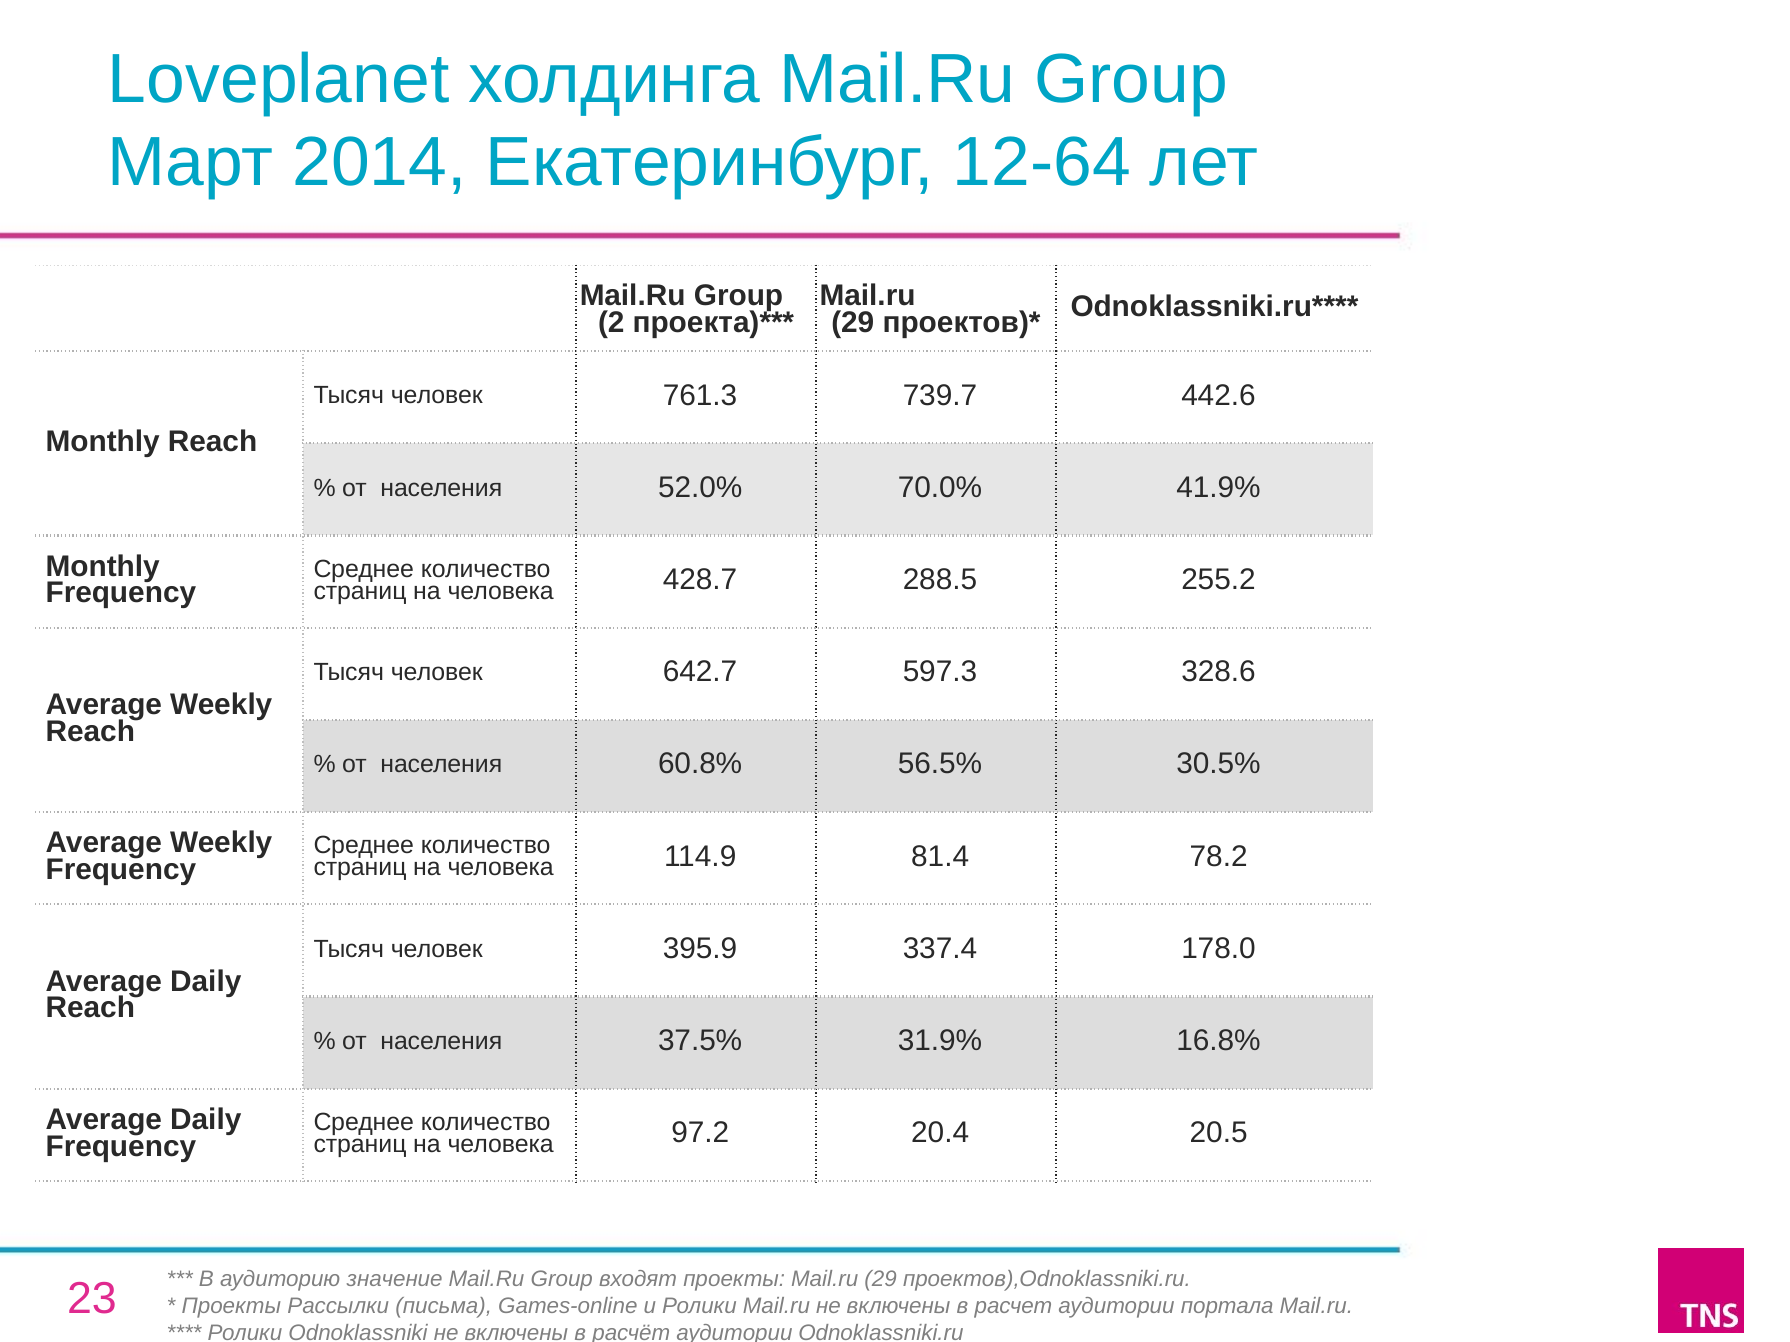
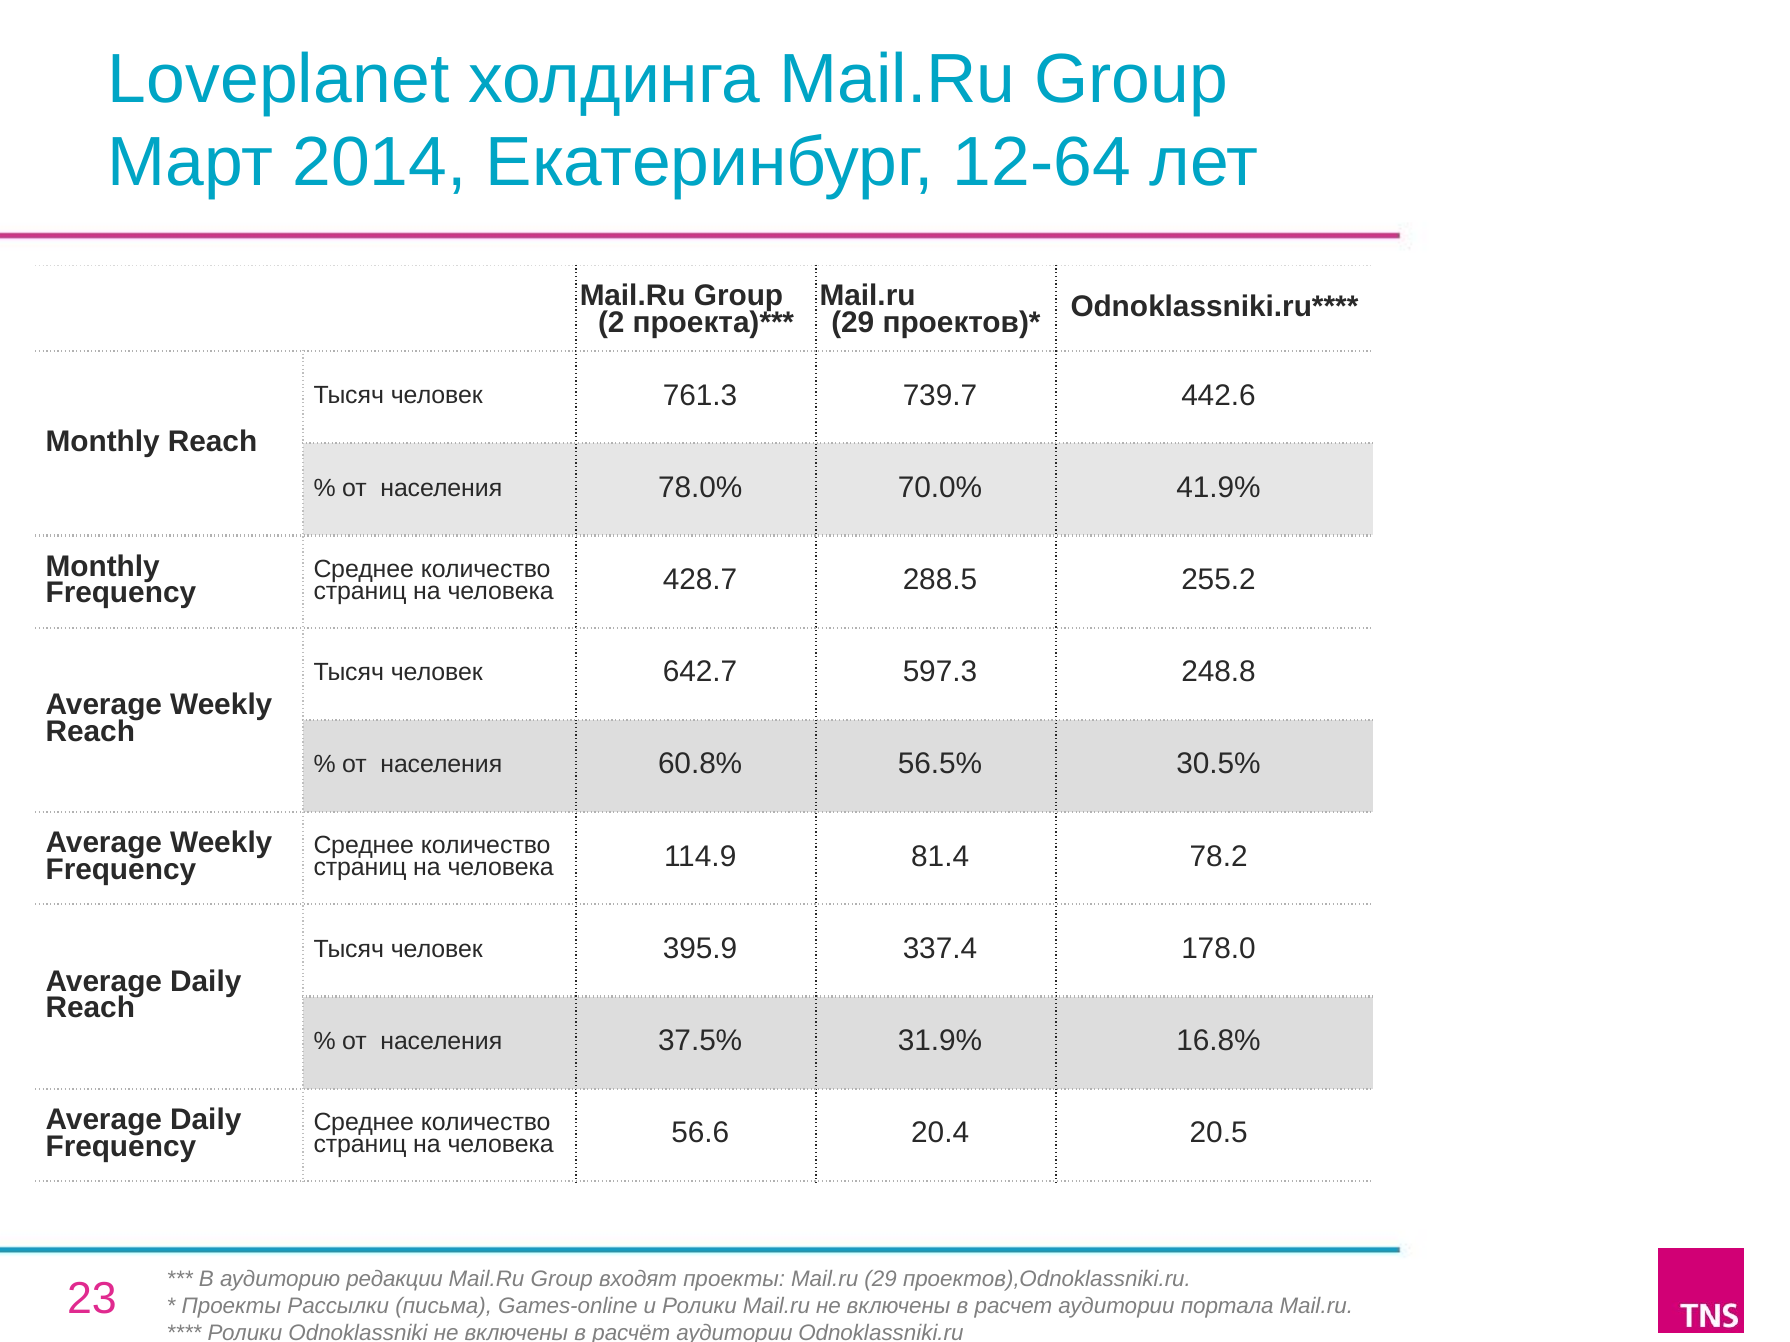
52.0%: 52.0% -> 78.0% (700, 488)
328.6: 328.6 -> 248.8 (1219, 672)
97.2: 97.2 -> 56.6 (700, 1133)
значение: значение -> редакции (395, 1279)
